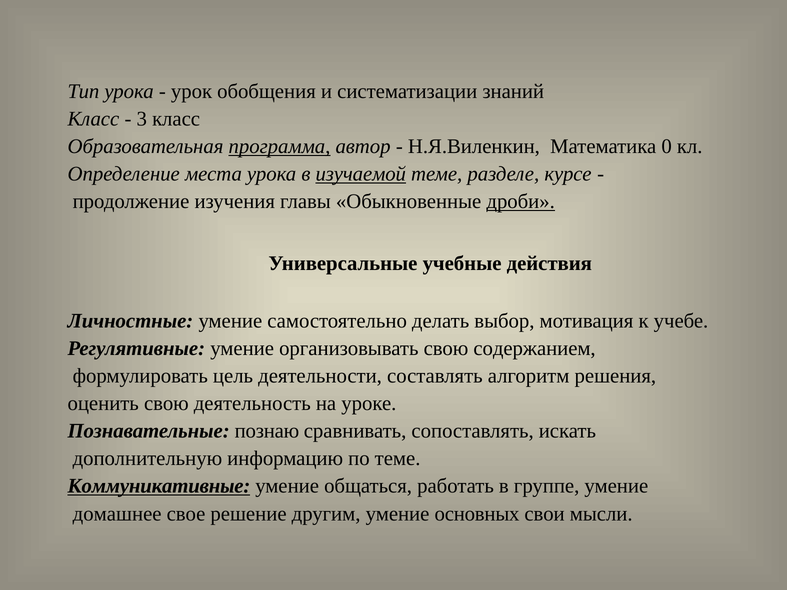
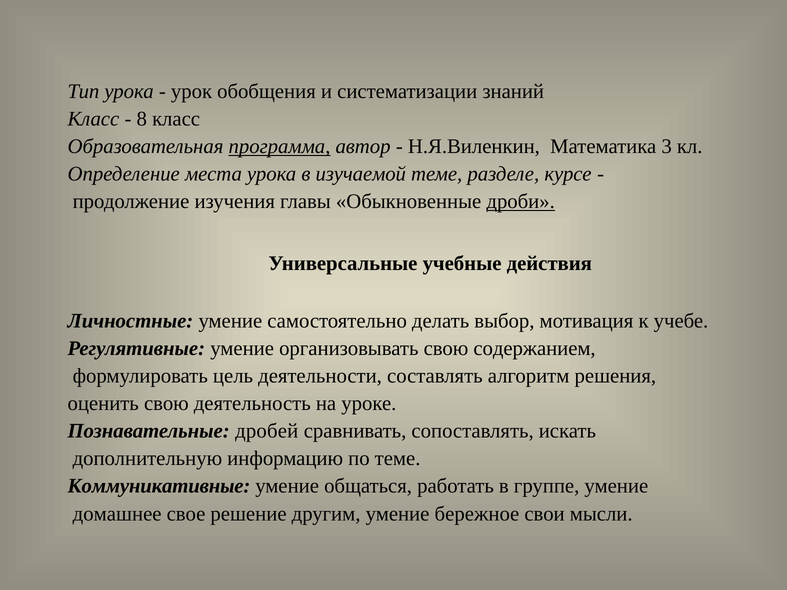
3: 3 -> 8 (142, 119)
0: 0 -> 3 (667, 147)
изучаемой underline: present -> none (361, 174)
познаю: познаю -> дробей (267, 431)
Коммуникативные underline: present -> none (159, 486)
основных: основных -> бережное (477, 514)
